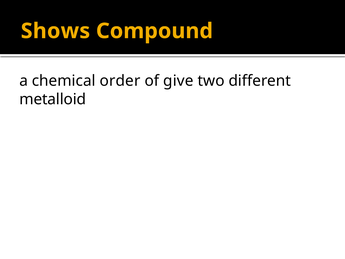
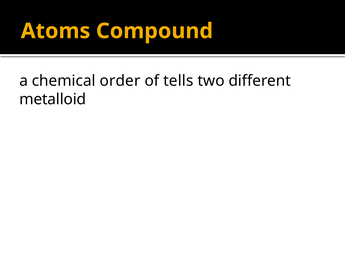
Shows: Shows -> Atoms (56, 31)
give: give -> tells (178, 81)
